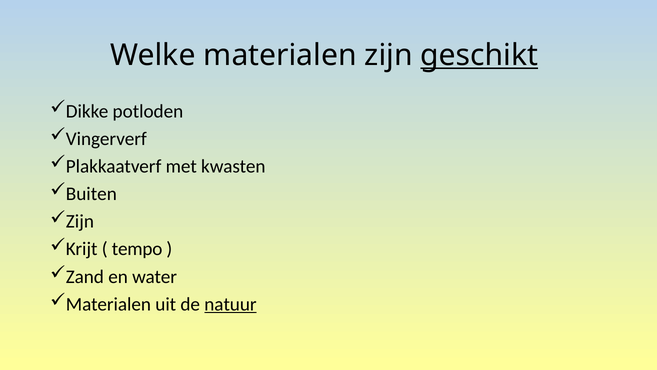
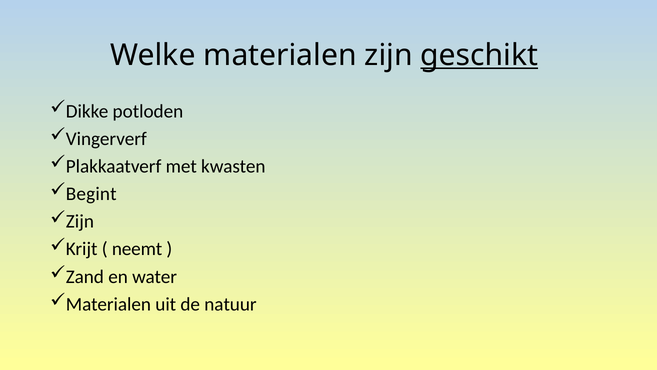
Buiten: Buiten -> Begint (91, 194)
tempo: tempo -> neemt (137, 249)
natuur underline: present -> none (230, 304)
